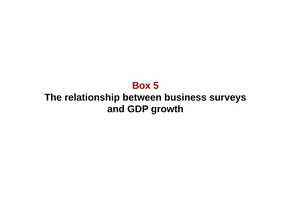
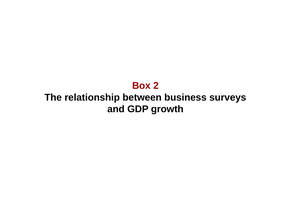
5: 5 -> 2 (156, 86)
